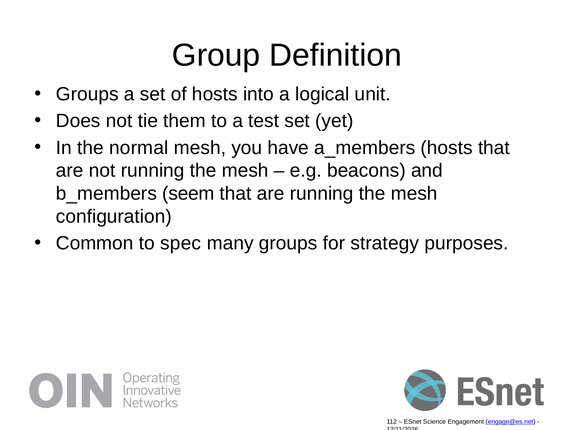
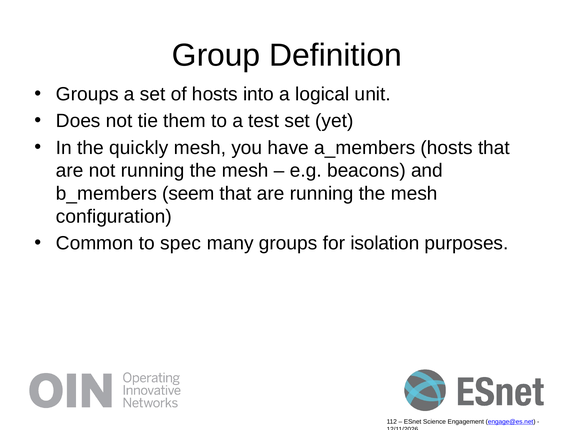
normal: normal -> quickly (139, 148)
strategy: strategy -> isolation (385, 244)
